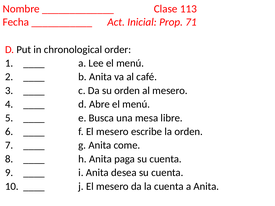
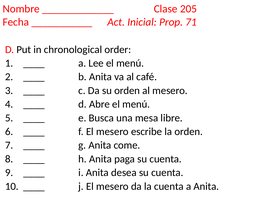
113: 113 -> 205 (188, 9)
